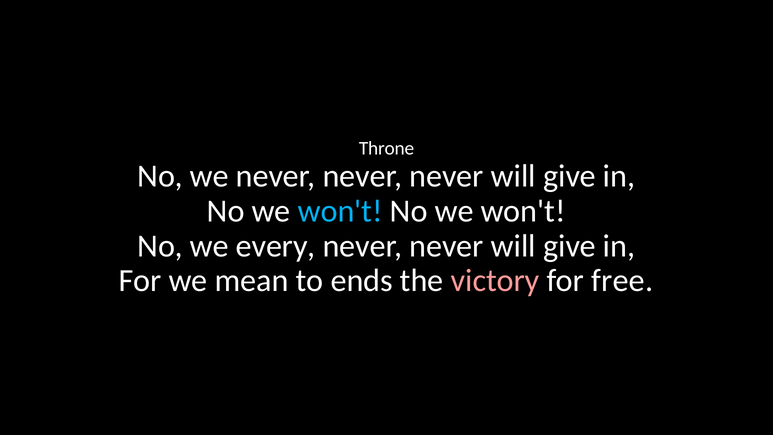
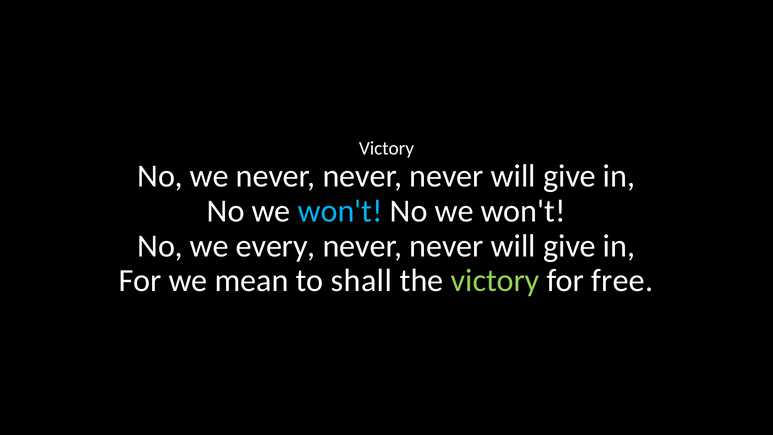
Throne: Throne -> Victory (386, 149)
ends: ends -> shall (361, 281)
victory colour: pink -> light green (495, 281)
